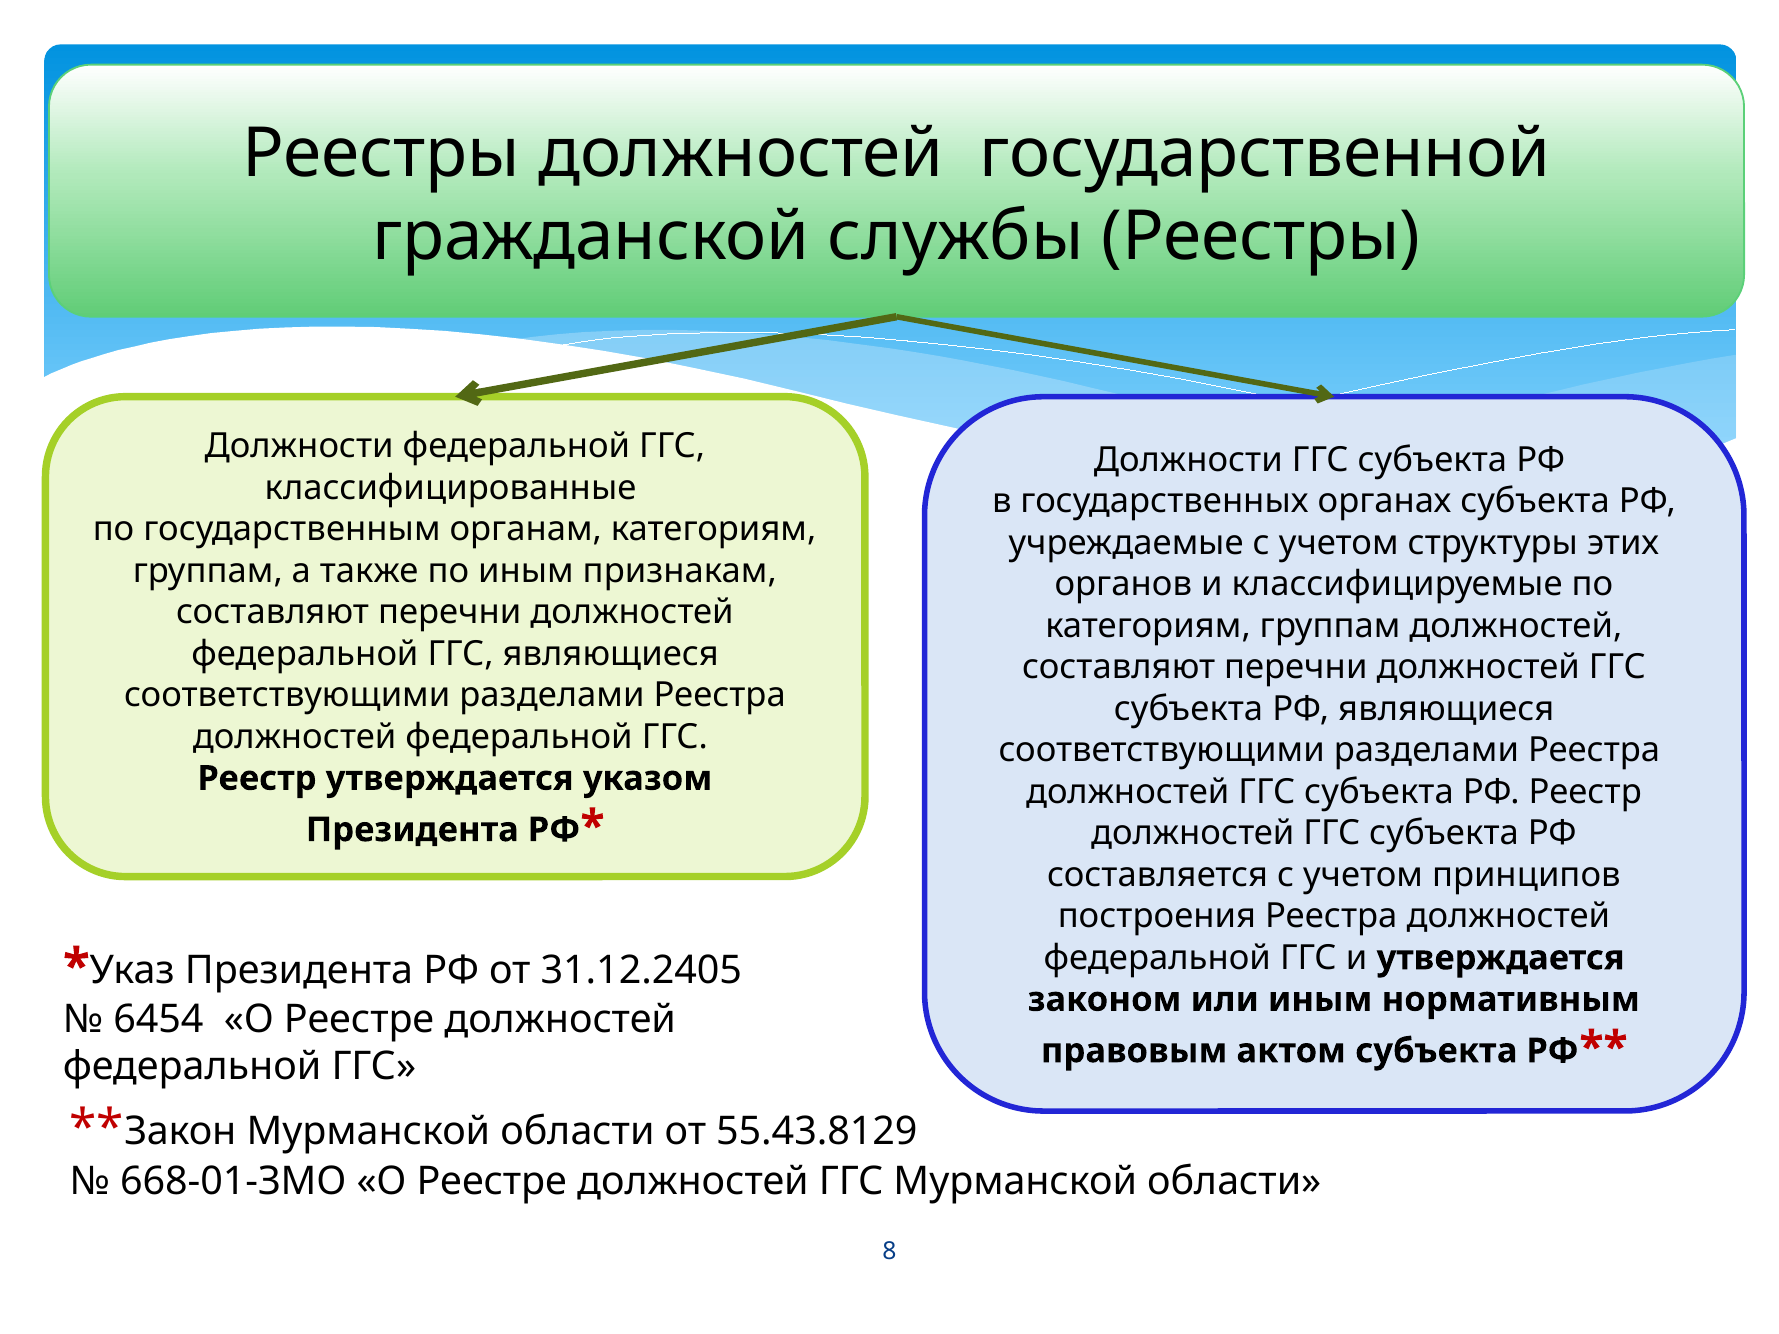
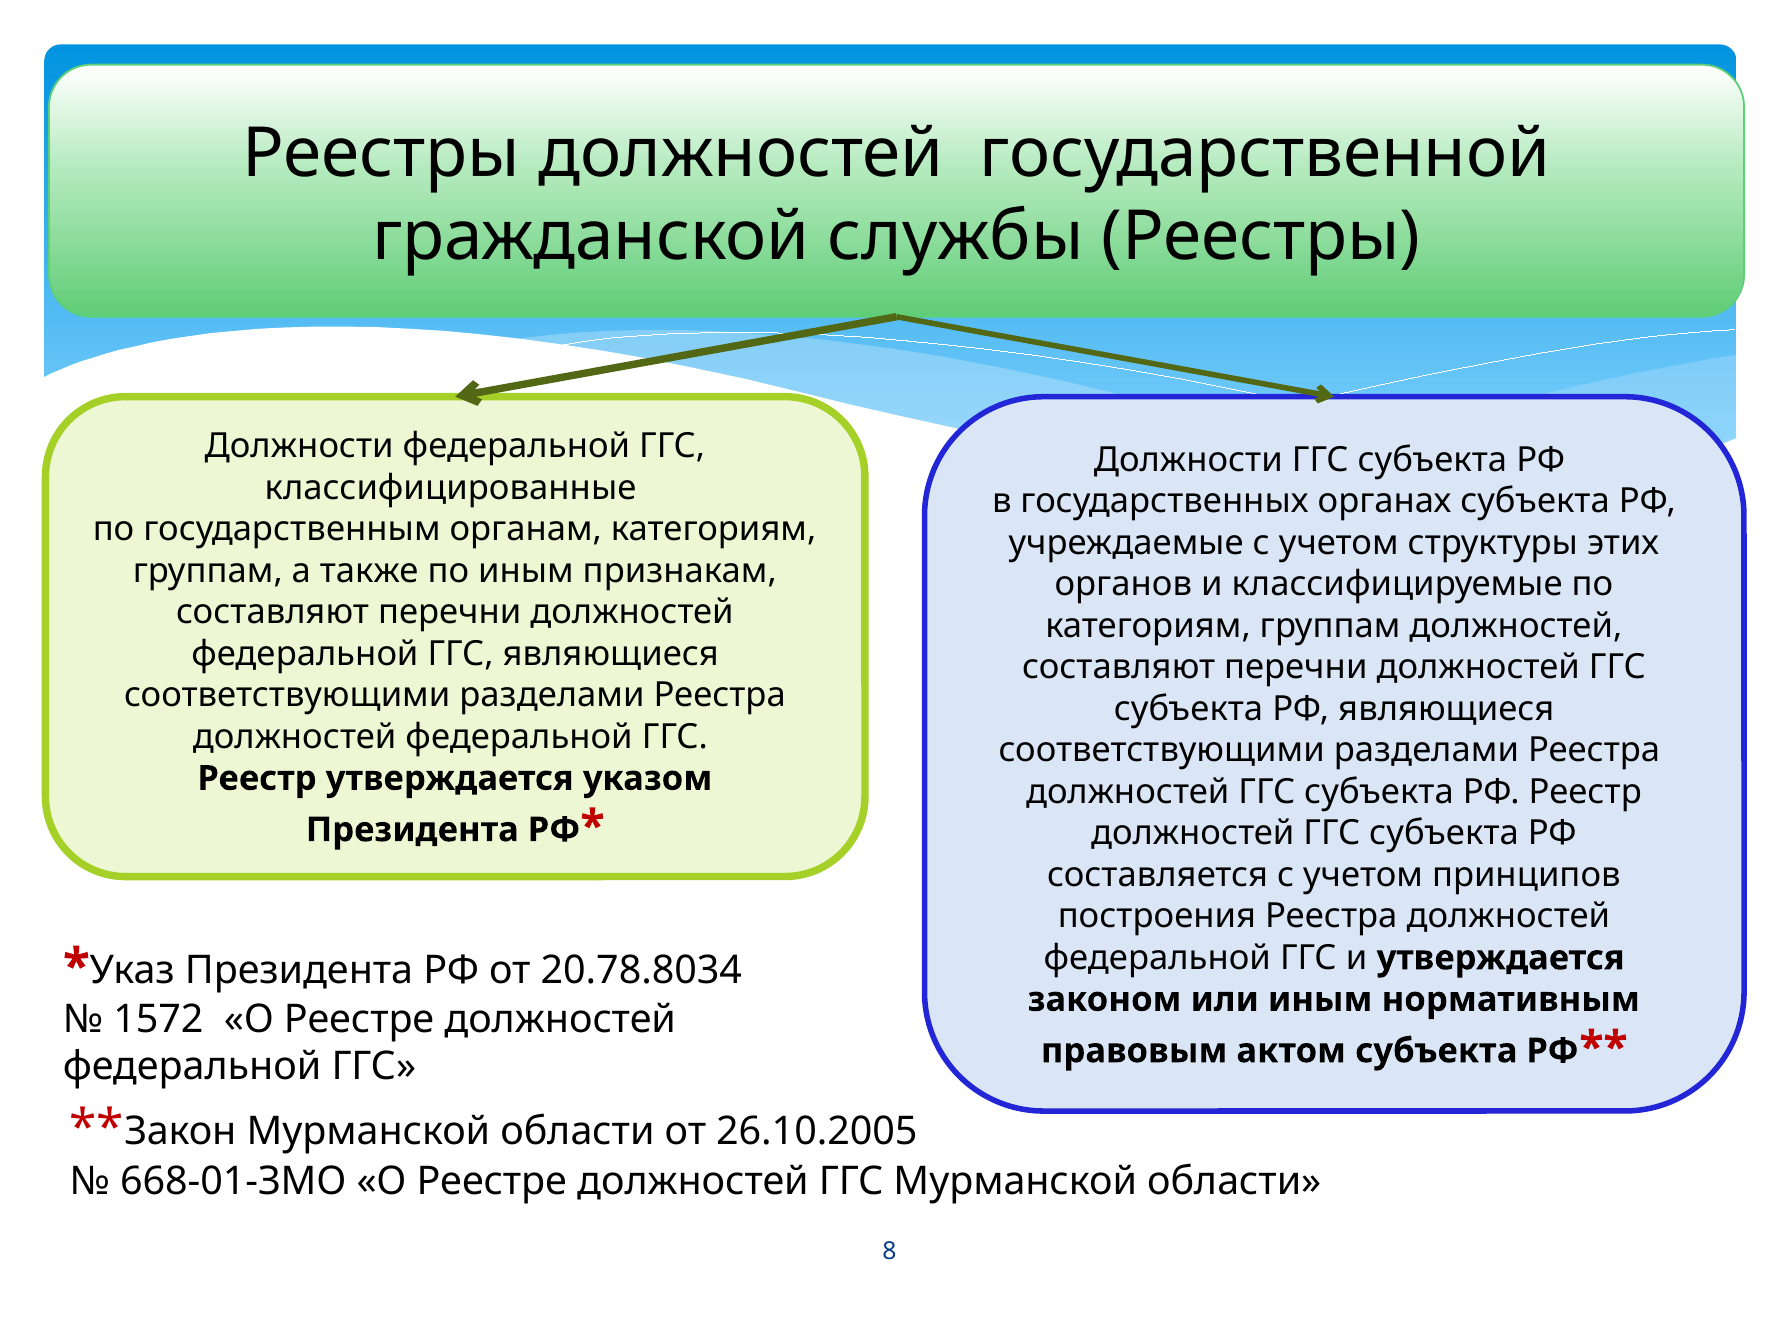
31.12.2405: 31.12.2405 -> 20.78.8034 (641, 970)
6454: 6454 -> 1572 (158, 1020)
55.43.8129: 55.43.8129 -> 26.10.2005 (817, 1132)
